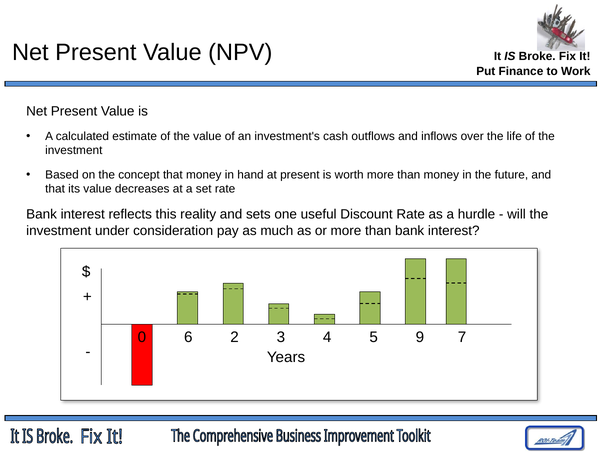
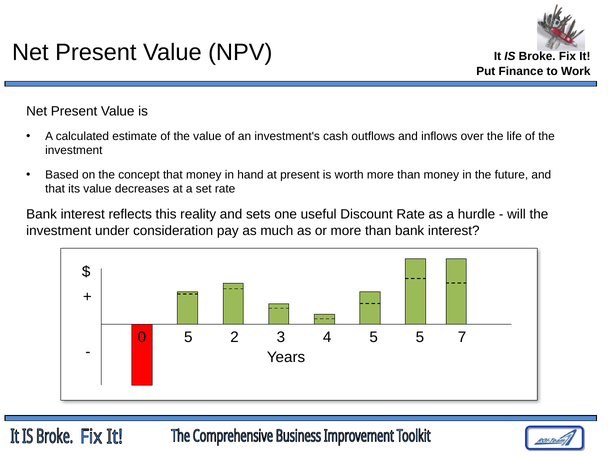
0 6: 6 -> 5 (188, 337)
5 9: 9 -> 5 (420, 337)
